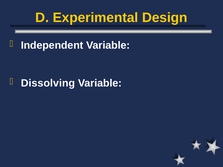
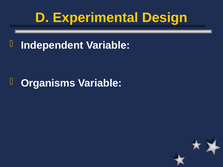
Dissolving: Dissolving -> Organisms (48, 83)
